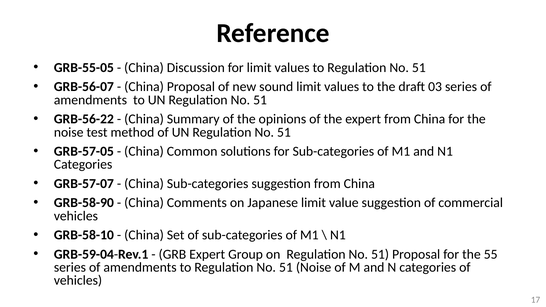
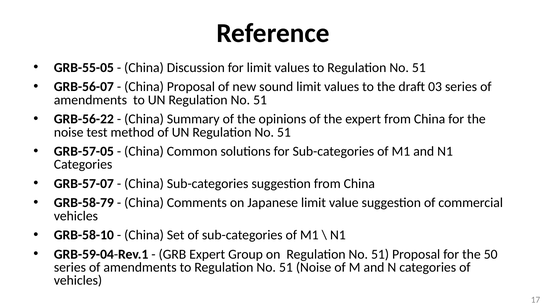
GRB-58-90: GRB-58-90 -> GRB-58-79 (84, 203)
55: 55 -> 50 (491, 254)
